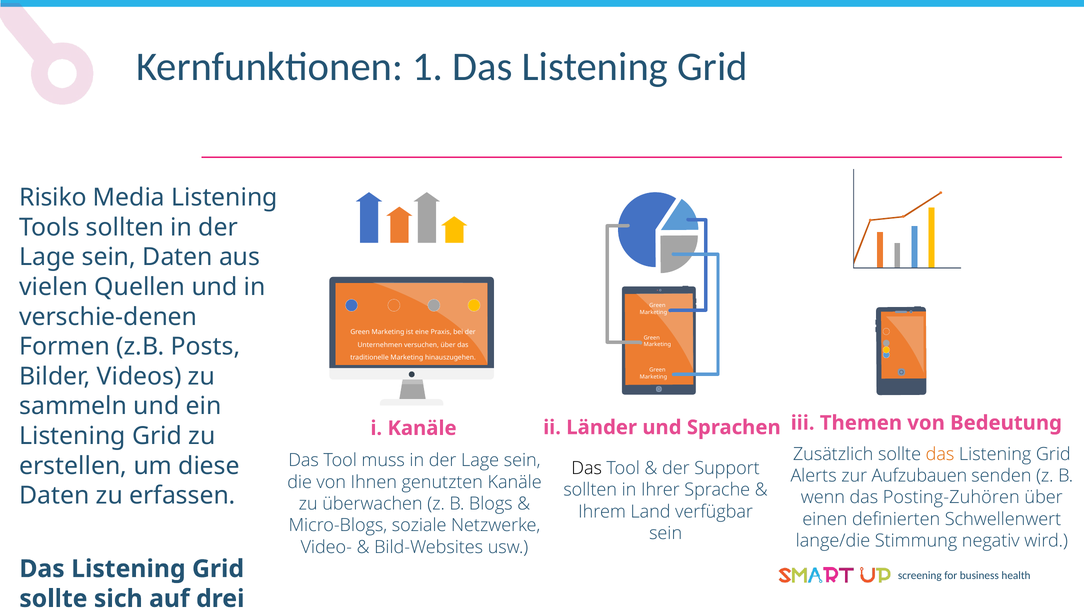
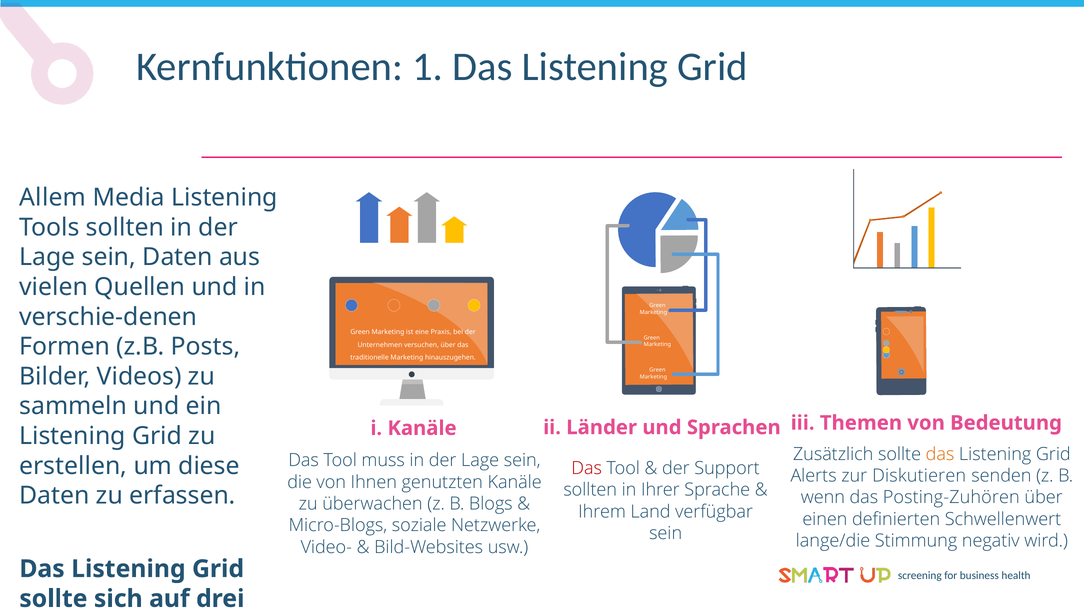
Risiko: Risiko -> Allem (53, 198)
Das colour: black -> red (587, 468)
Aufzubauen: Aufzubauen -> Diskutieren (919, 476)
